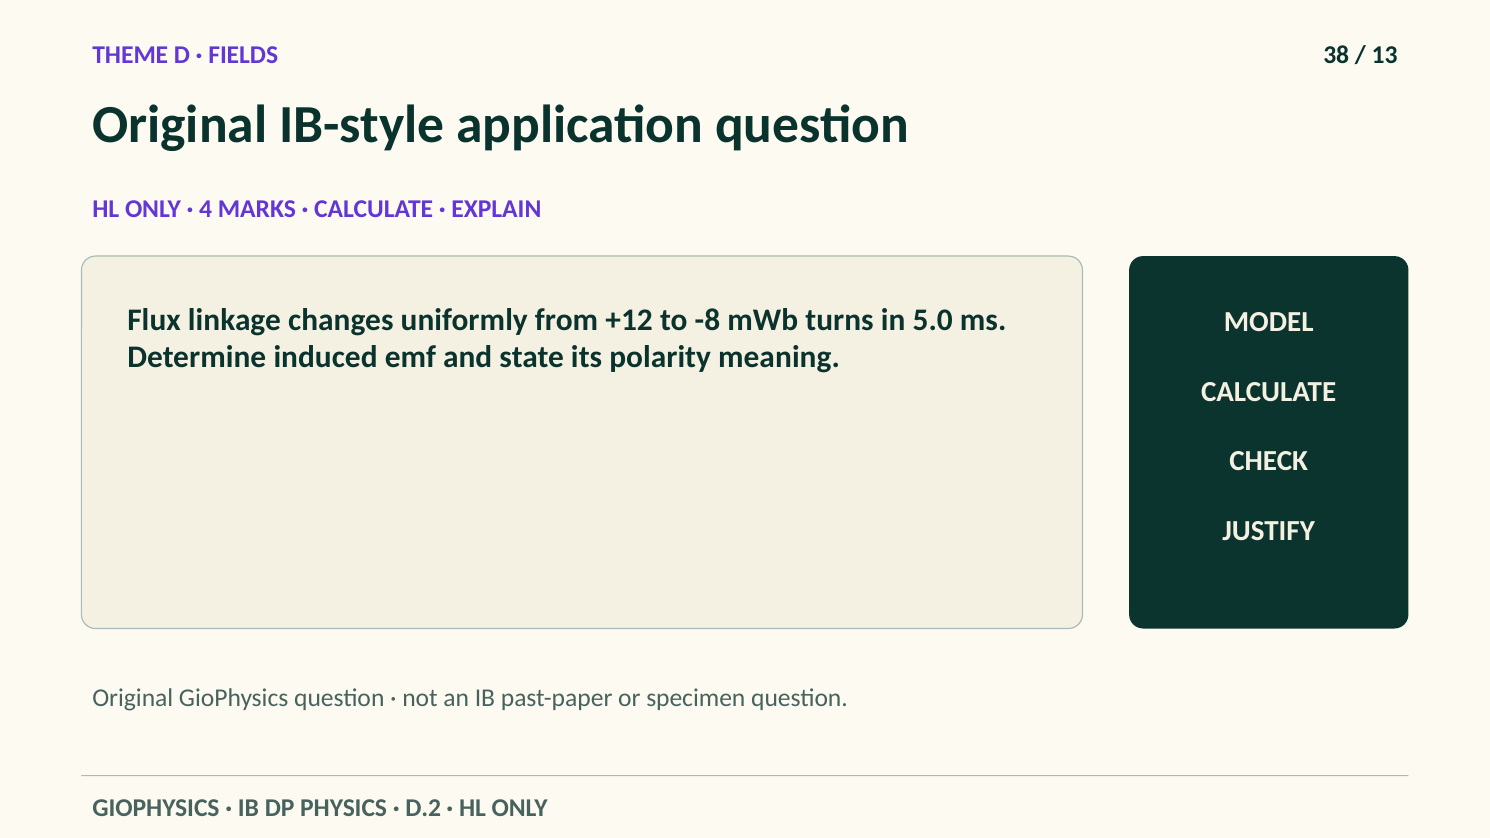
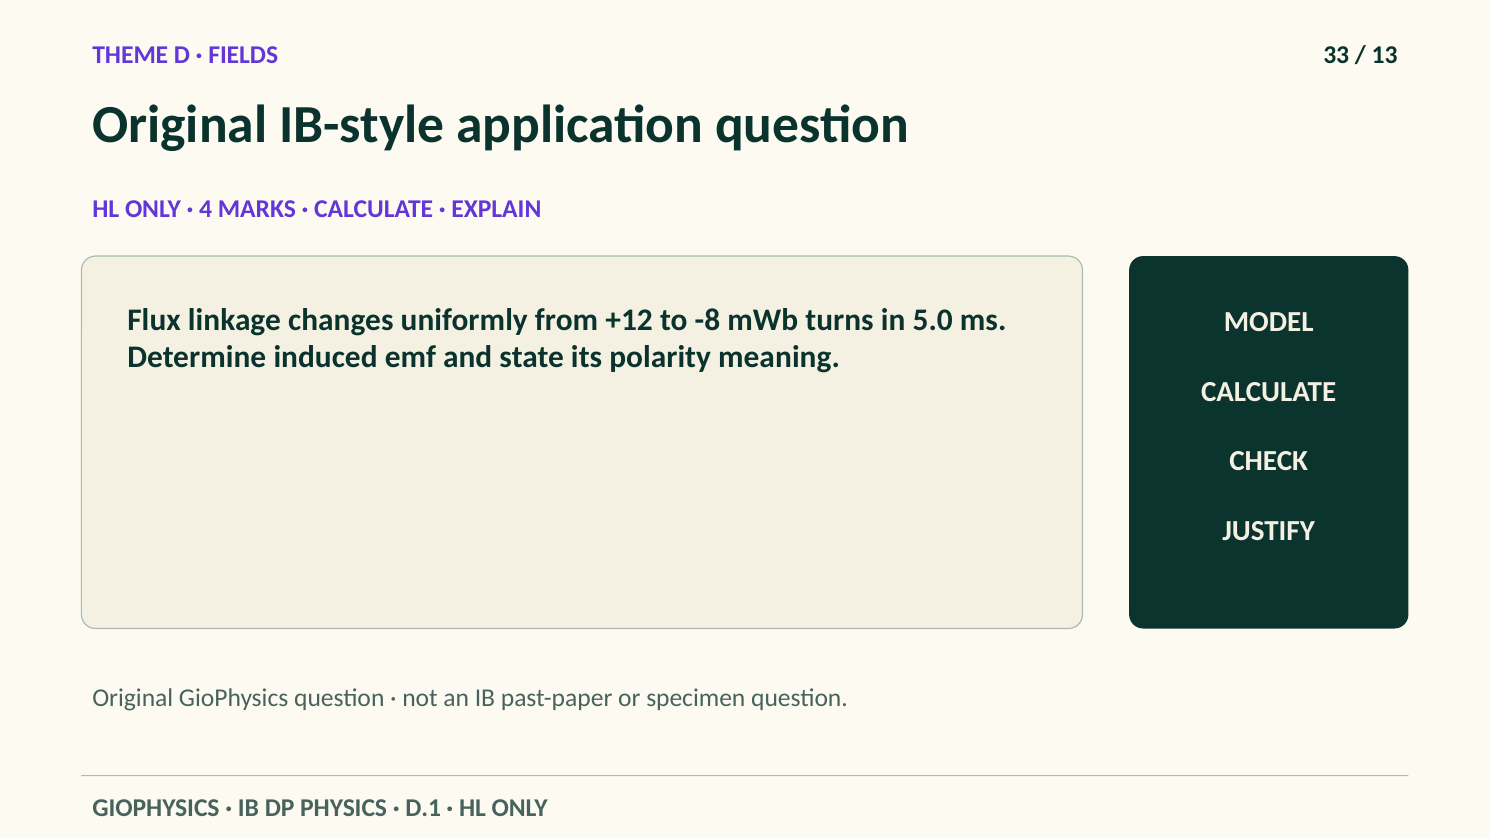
38: 38 -> 33 (1336, 55)
D.2: D.2 -> D.1 (423, 808)
